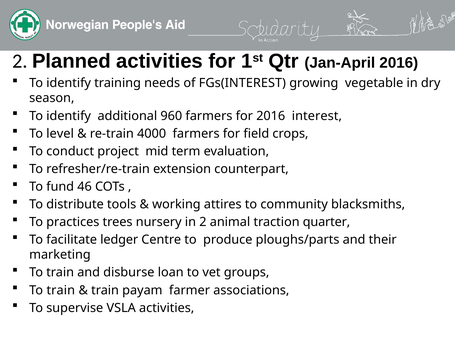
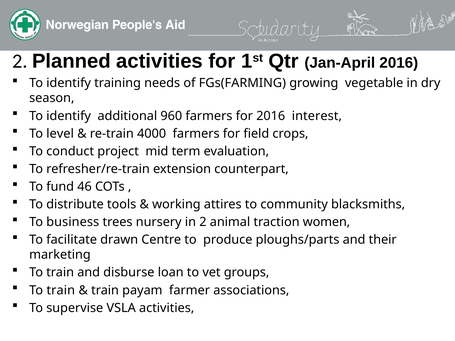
FGs(INTEREST: FGs(INTEREST -> FGs(FARMING (242, 83)
practices: practices -> business (73, 222)
quarter: quarter -> women (326, 222)
ledger: ledger -> drawn (119, 240)
